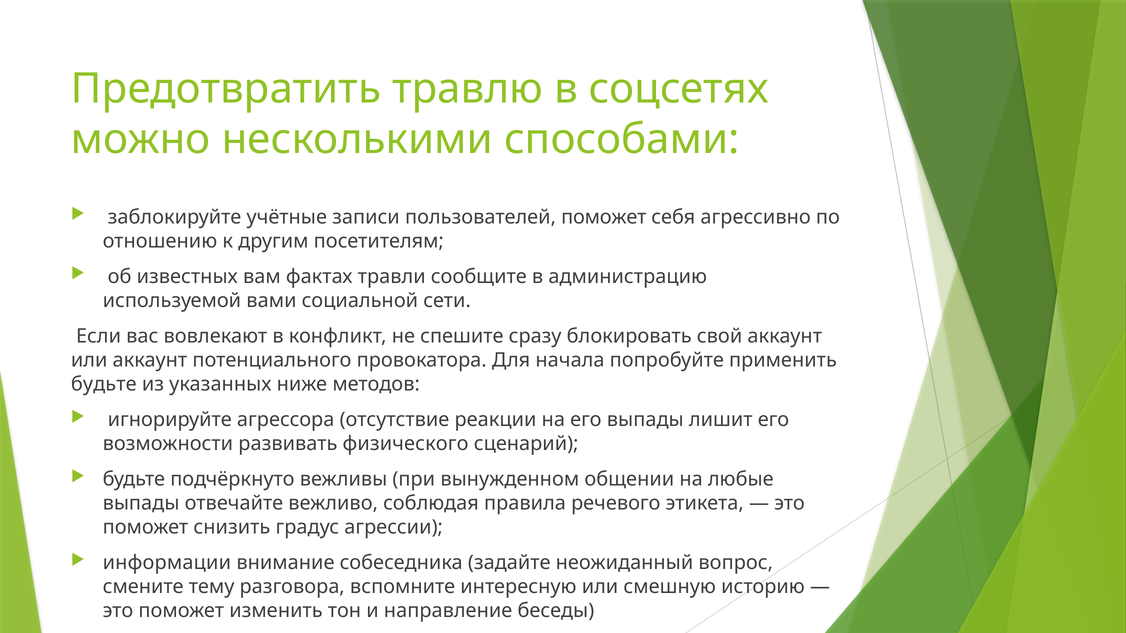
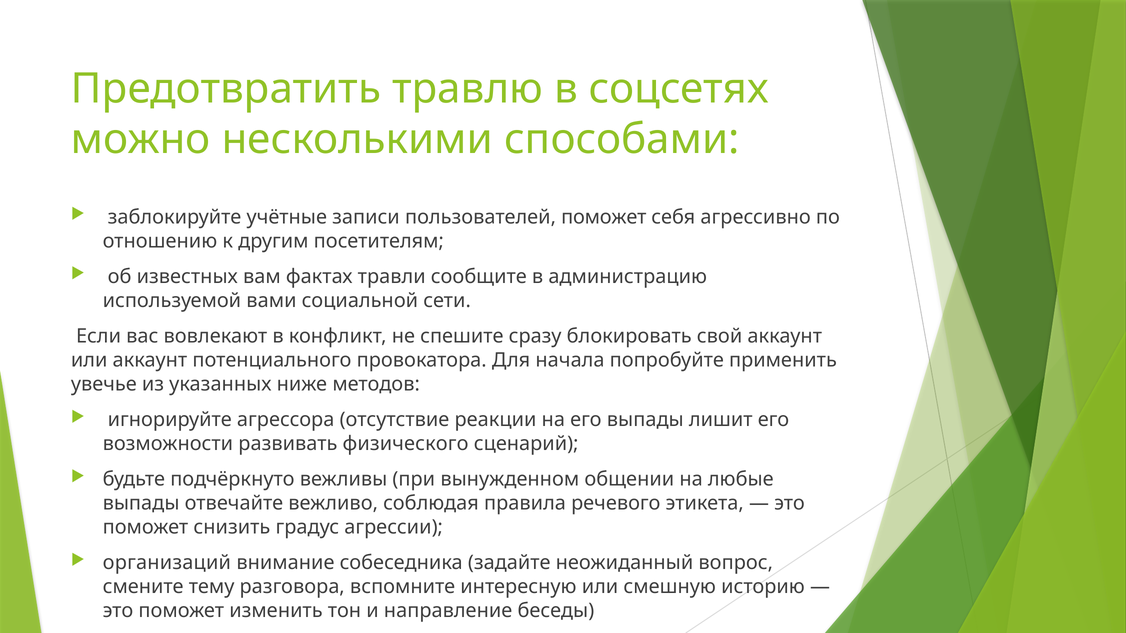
будьте: будьте -> увечье (104, 384)
информации: информации -> организаций (167, 563)
